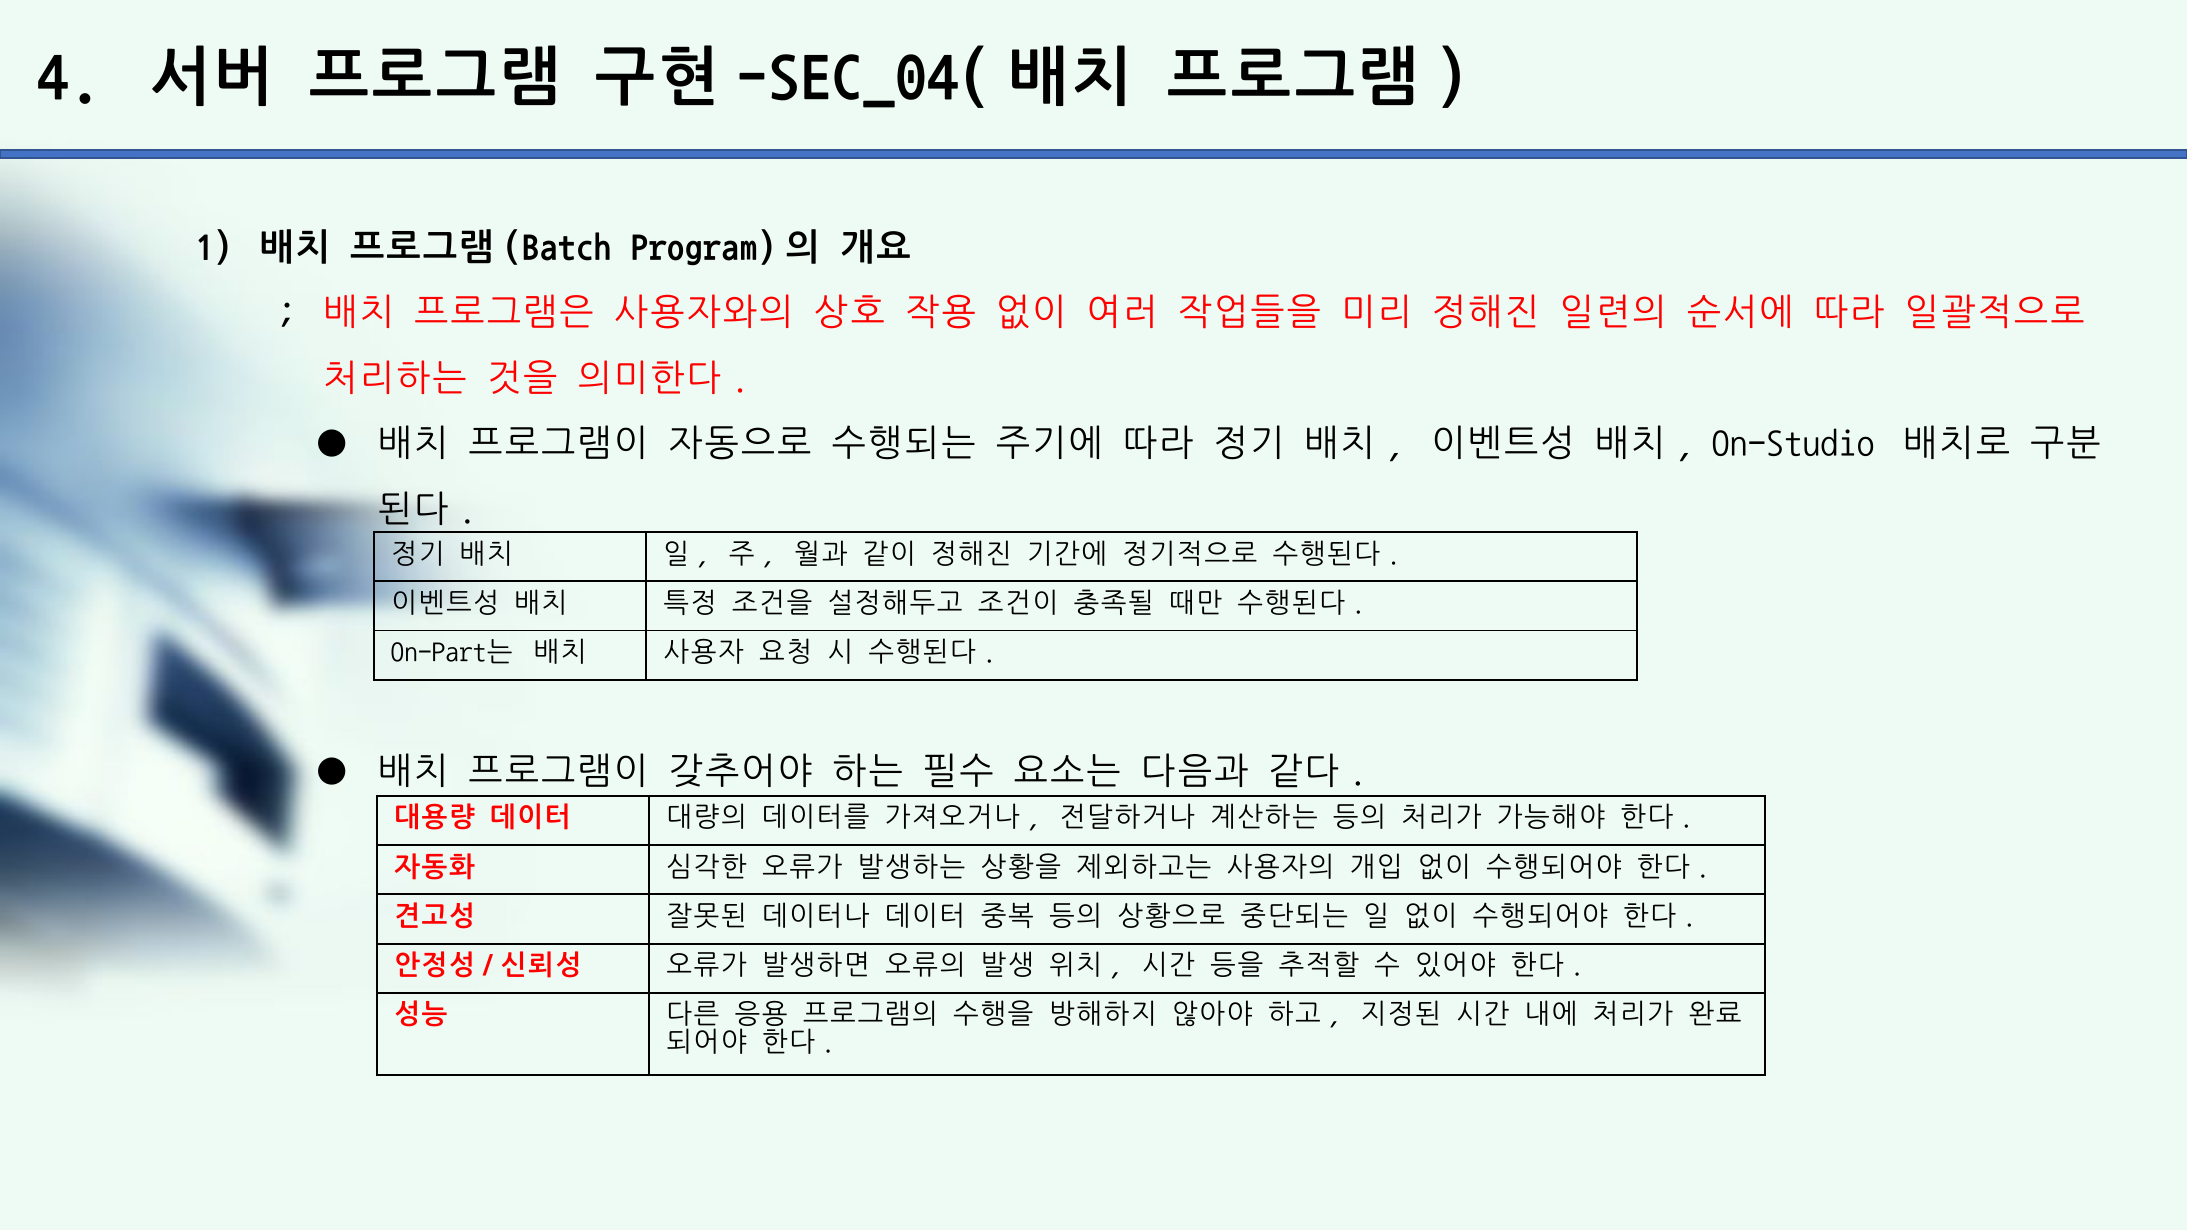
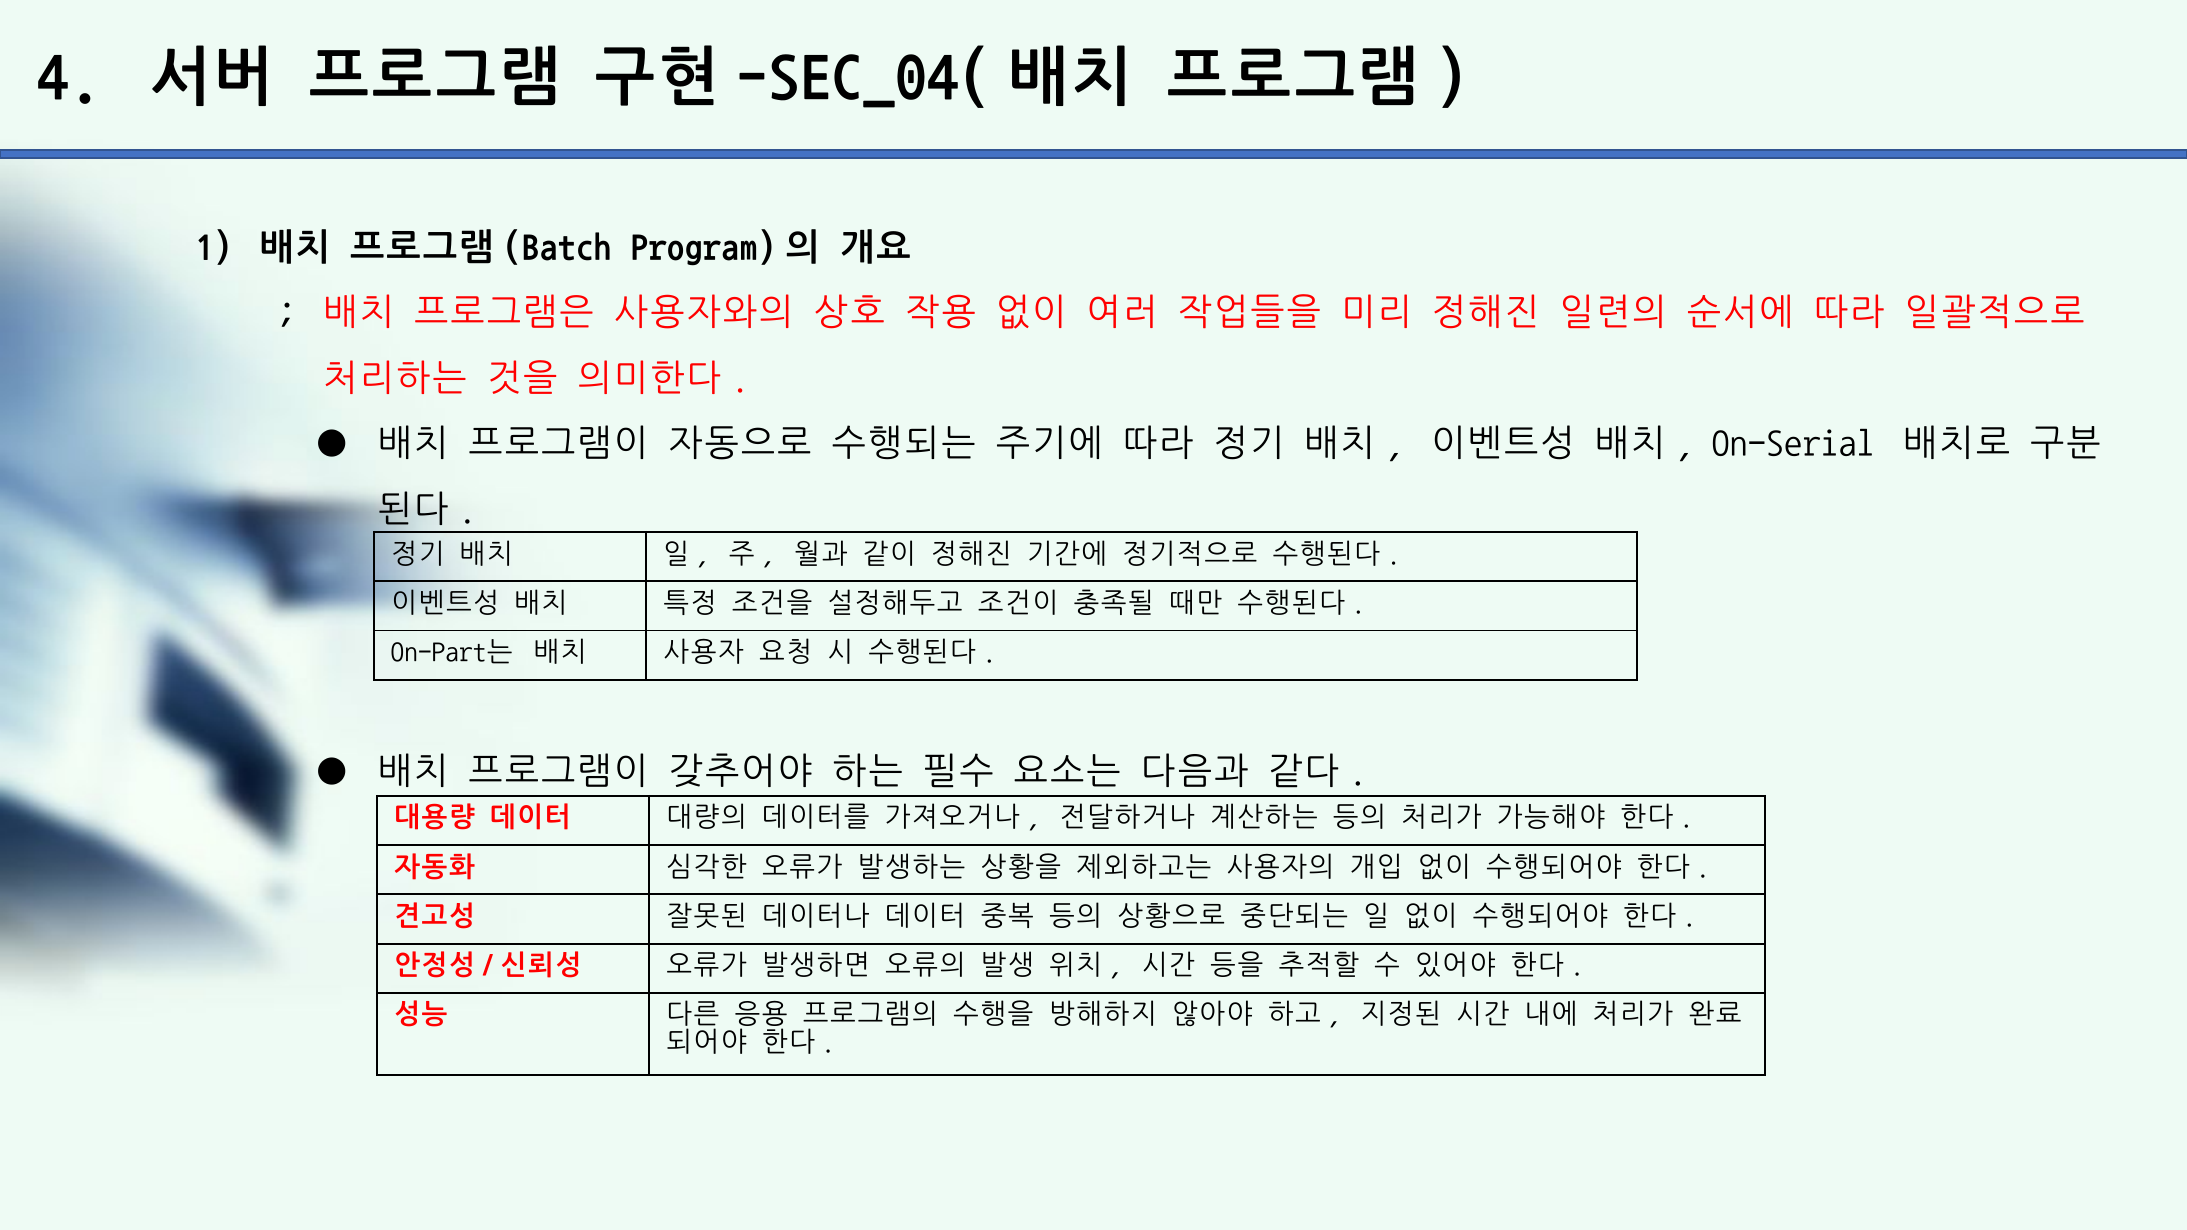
On-Studio: On-Studio -> On-Serial (1793, 443)
